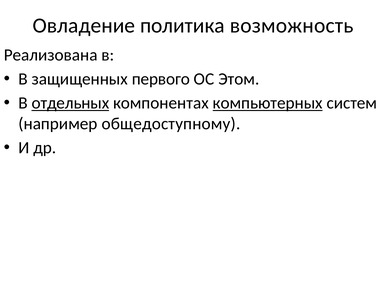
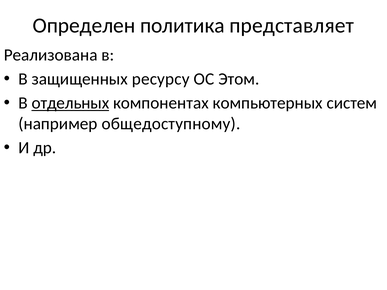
Овладение: Овладение -> Определен (84, 26)
возможность: возможность -> представляет (292, 26)
первого: первого -> ресурсу (161, 79)
компьютерных underline: present -> none (268, 103)
